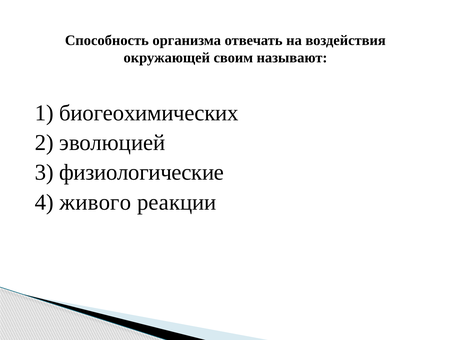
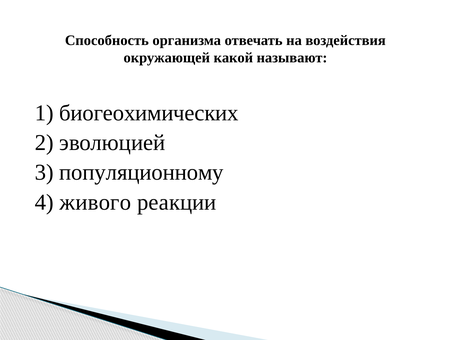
своим: своим -> какой (233, 58)
физиологические: физиологические -> популяционному (141, 173)
